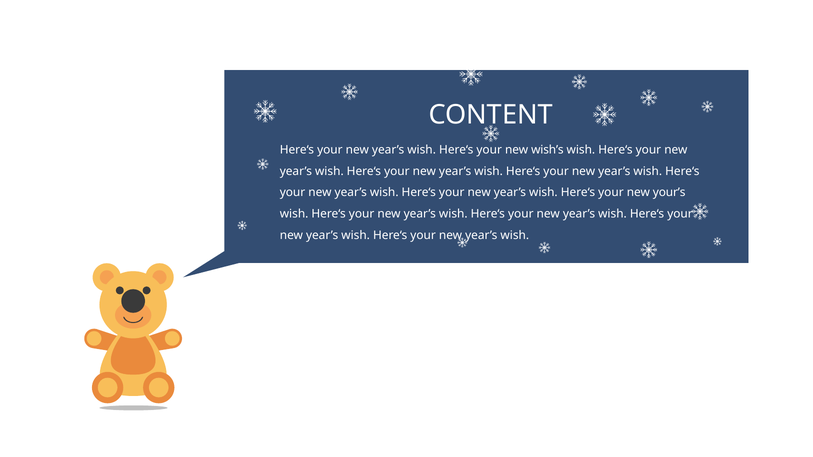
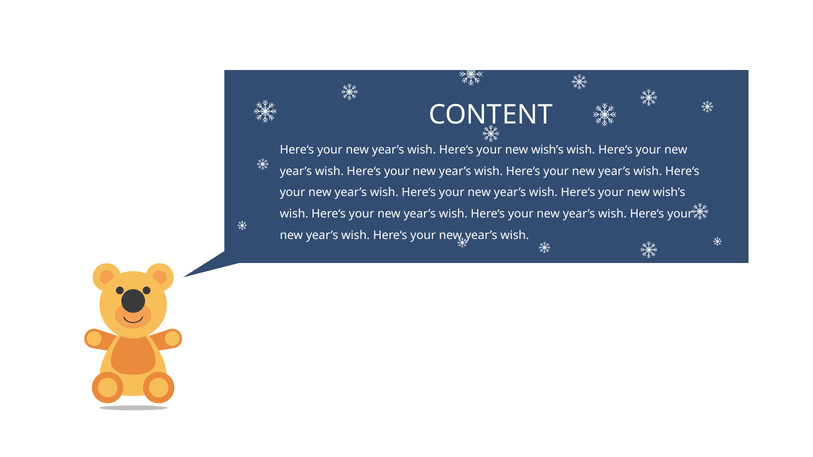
your’s: your’s -> wish’s (669, 193)
